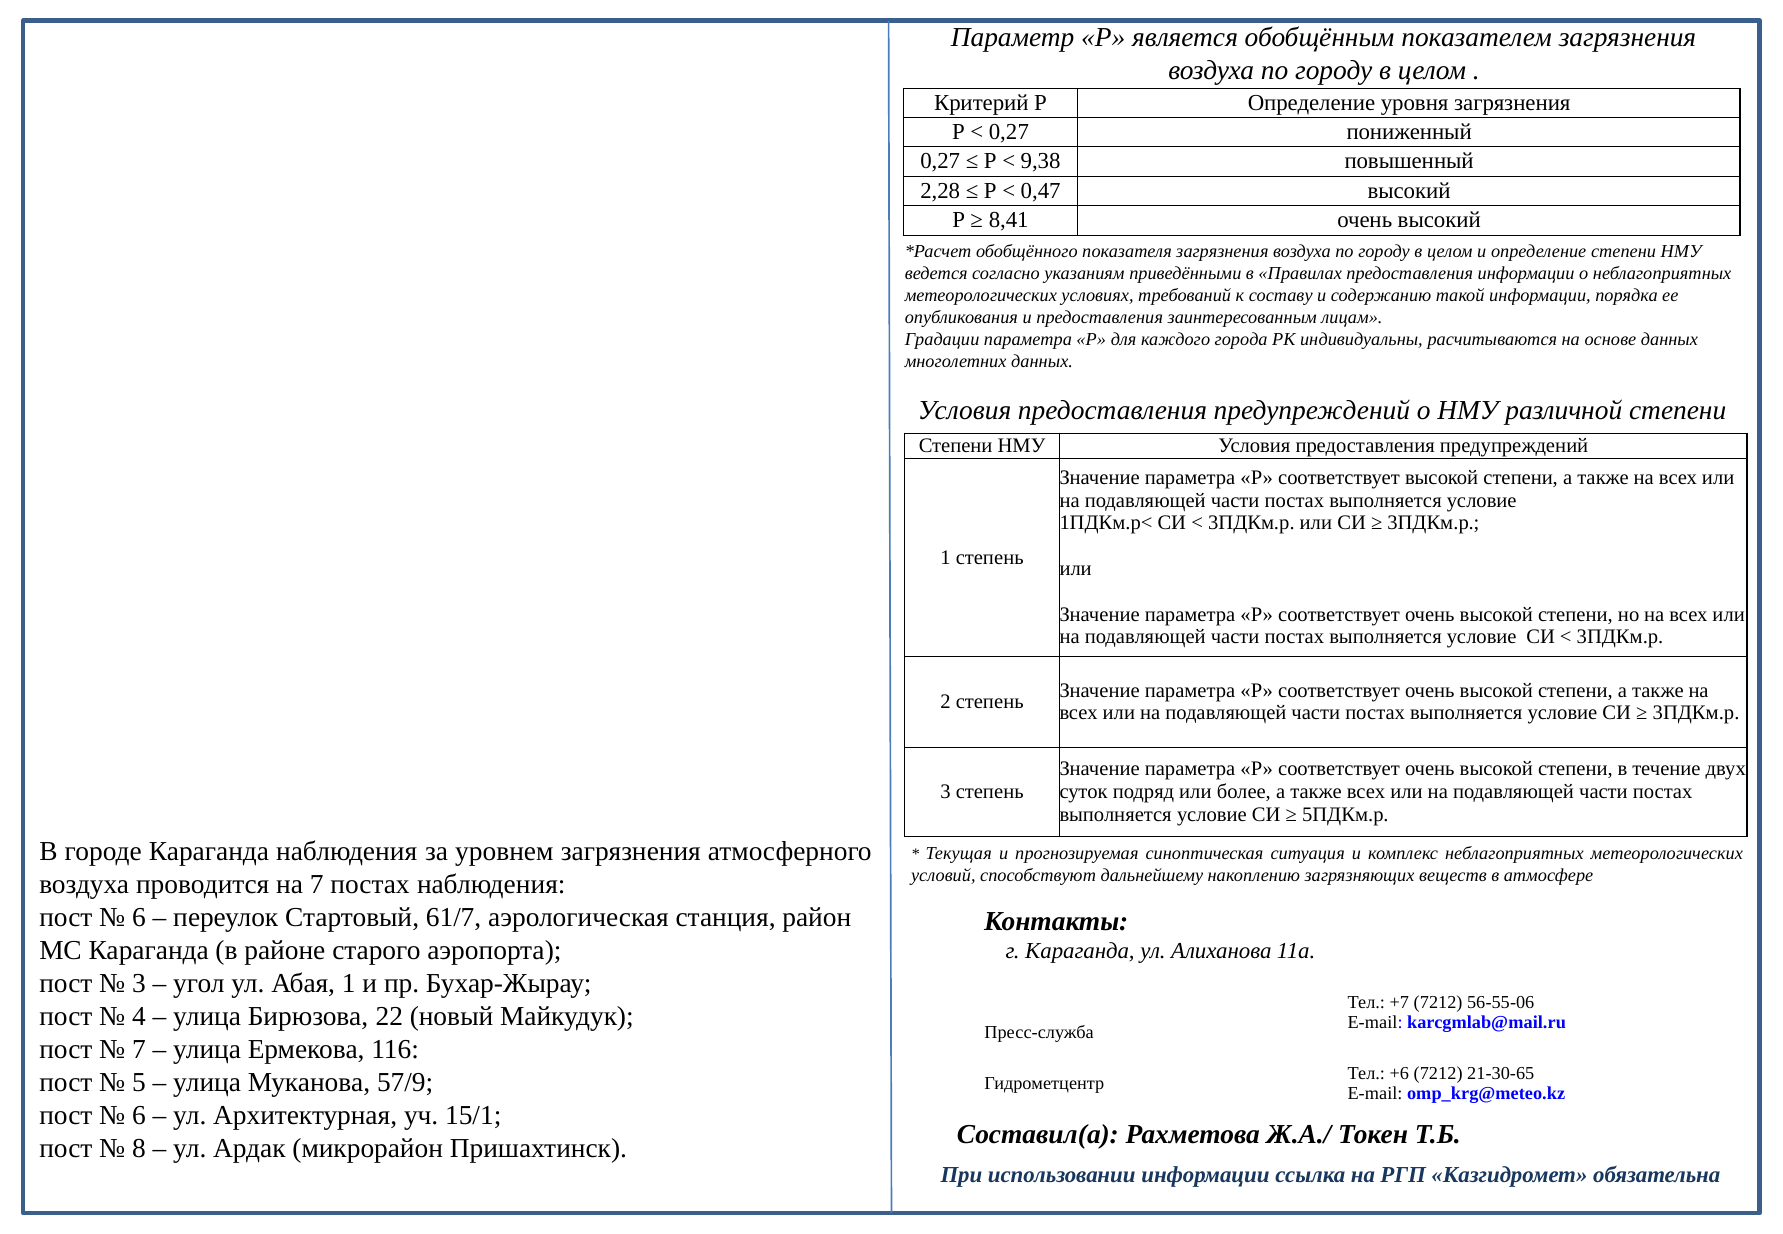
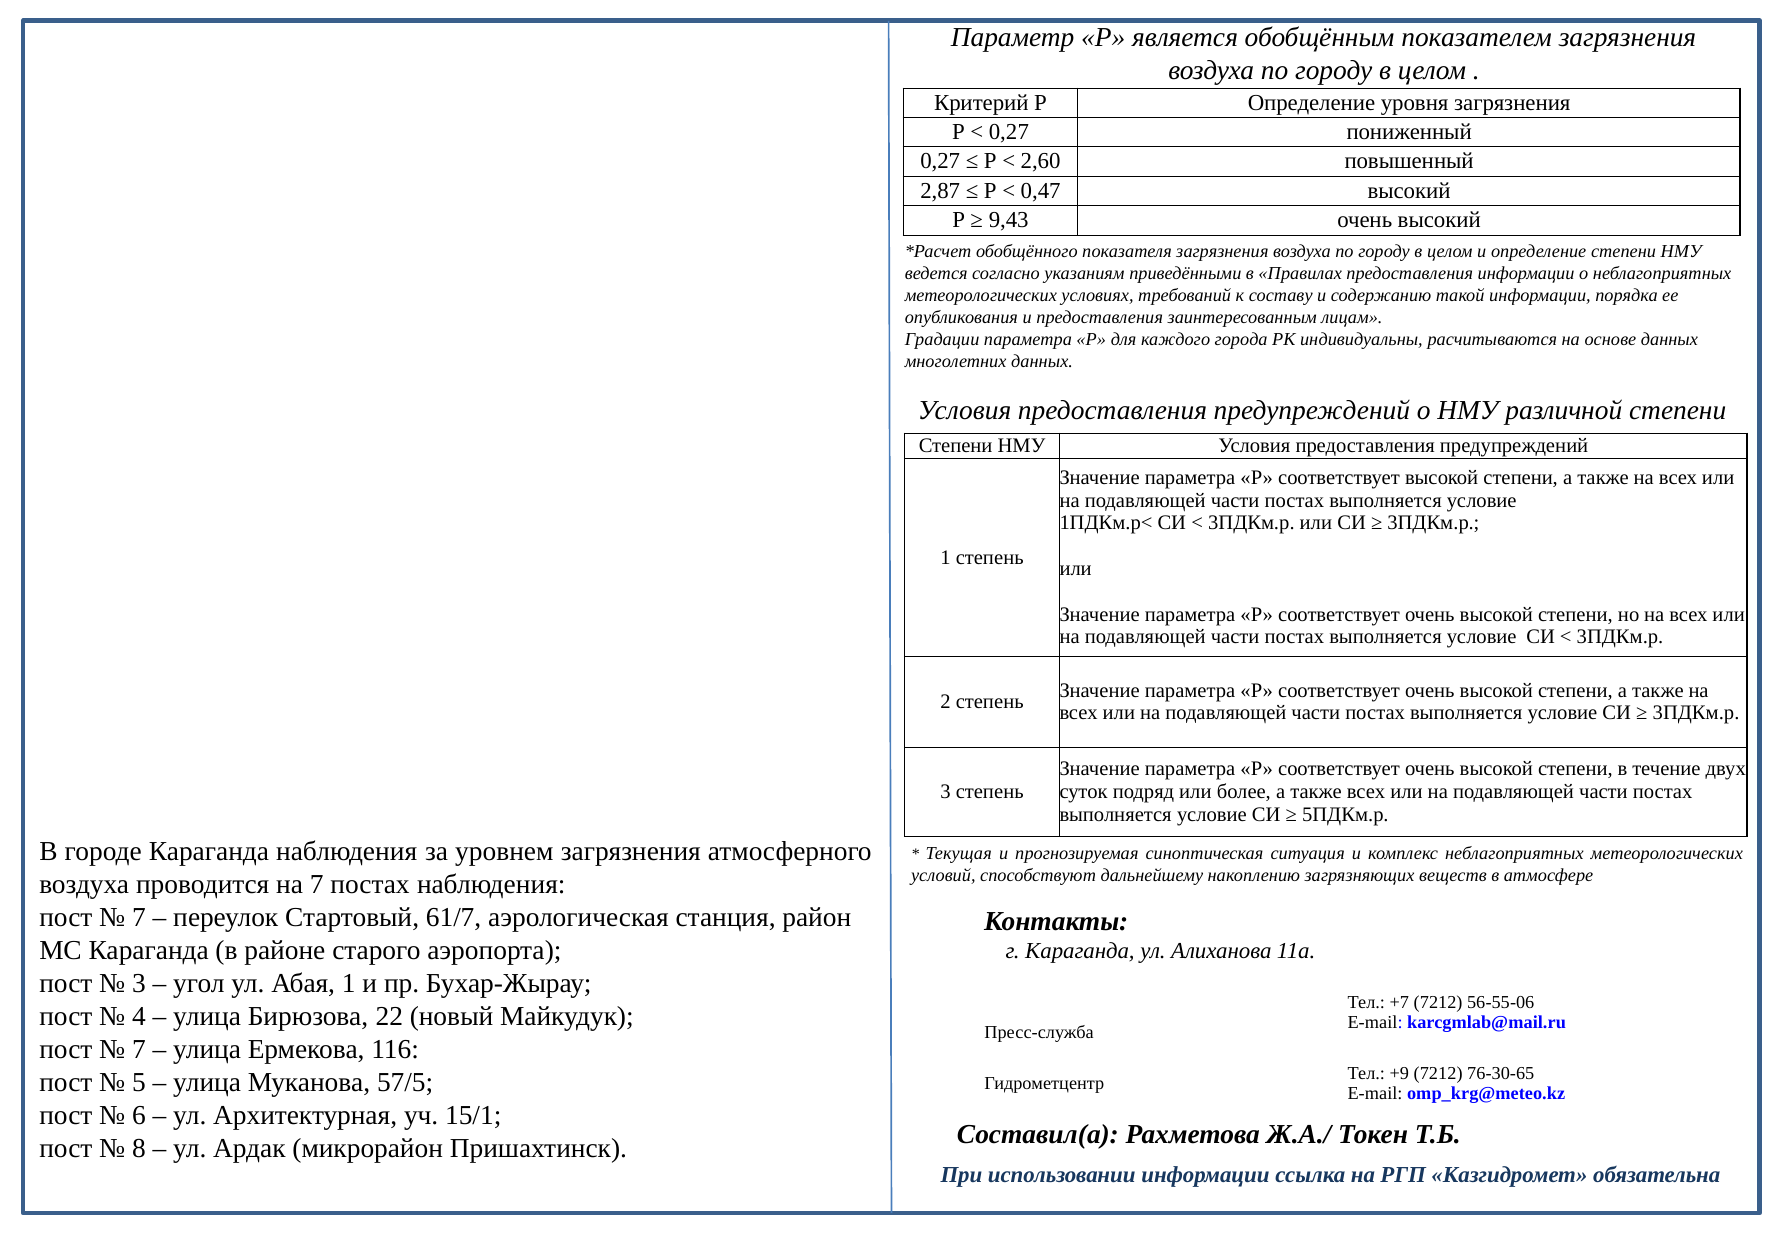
9,38: 9,38 -> 2,60 (1041, 161)
2,28: 2,28 -> 2,87 (940, 191)
8,41: 8,41 -> 9,43 (1009, 220)
6: 6 -> 7 (139, 918)
+6: +6 -> +9 (1399, 1074)
21-30-65: 21-30-65 -> 76-30-65 (1501, 1074)
57/9: 57/9 -> 57/5 (405, 1083)
